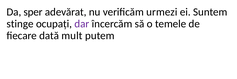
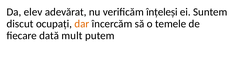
sper: sper -> elev (33, 12)
urmezi: urmezi -> înțeleși (162, 12)
stinge: stinge -> discut (20, 24)
dar colour: purple -> orange (82, 24)
